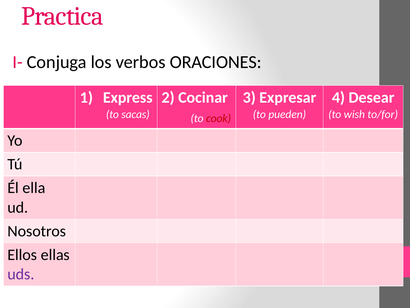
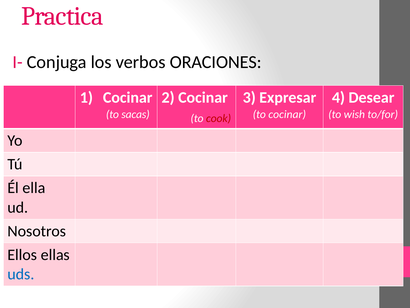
Express: Express -> Cocinar (128, 97)
to pueden: pueden -> cocinar (287, 114)
uds colour: purple -> blue (21, 274)
